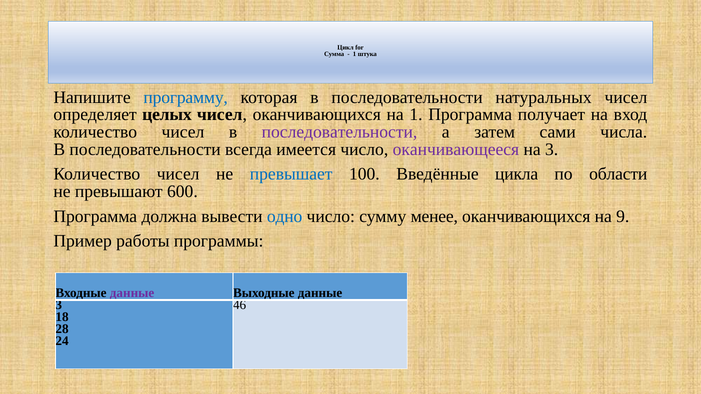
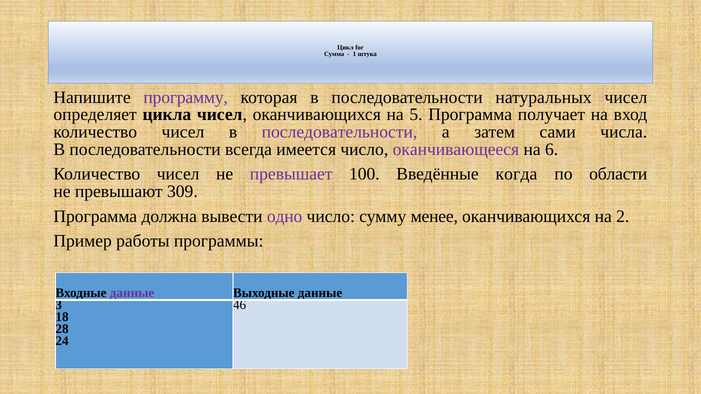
программу colour: blue -> purple (186, 97)
целых: целых -> цикла (167, 115)
на 1: 1 -> 5 (416, 115)
на 3: 3 -> 6 (552, 150)
превышает colour: blue -> purple (291, 174)
цикла: цикла -> когда (516, 174)
600: 600 -> 309 (182, 192)
одно colour: blue -> purple (285, 216)
9: 9 -> 2 (623, 216)
